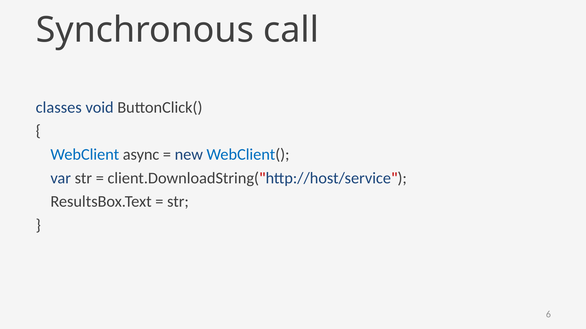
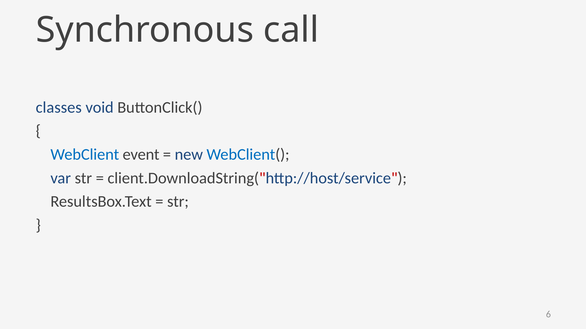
async: async -> event (141, 155)
